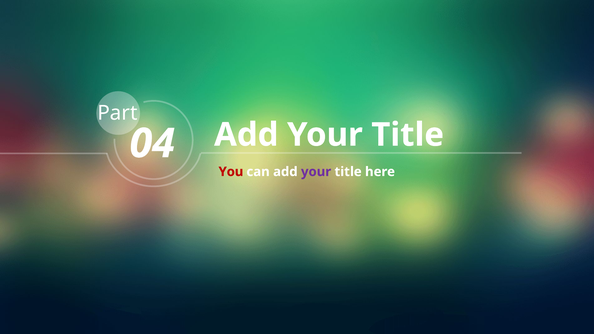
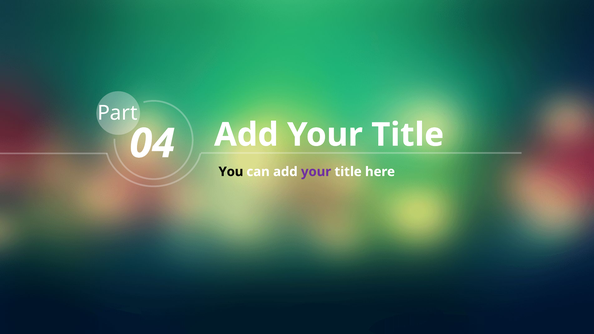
You colour: red -> black (231, 172)
